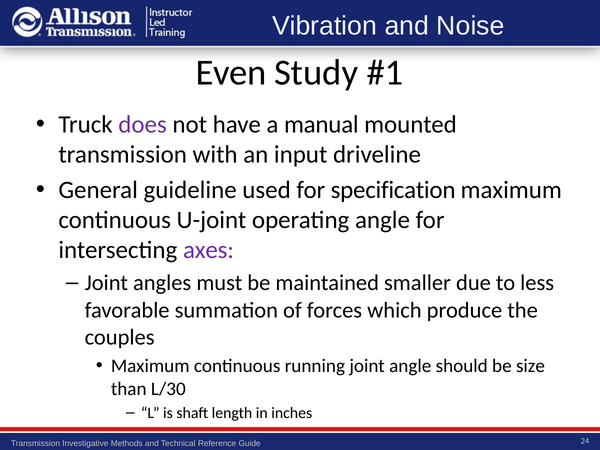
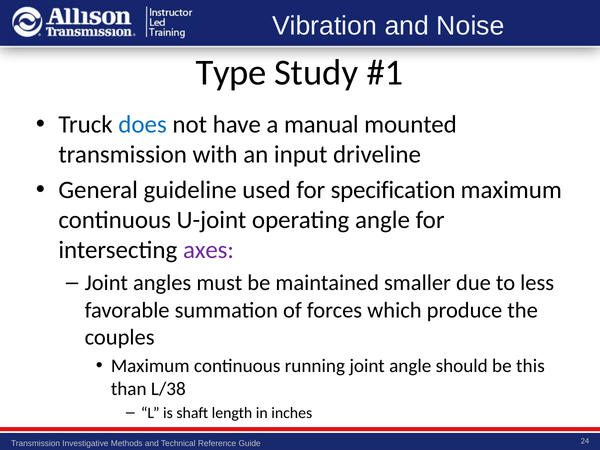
Even: Even -> Type (231, 73)
does colour: purple -> blue (143, 125)
size: size -> this (530, 366)
L/30: L/30 -> L/38 (168, 389)
